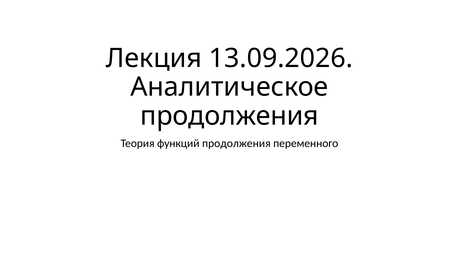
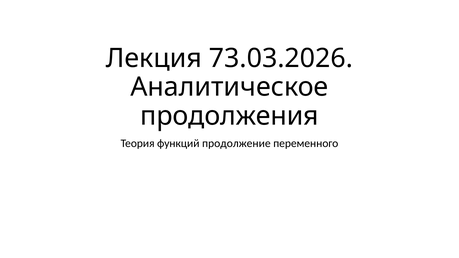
13.09.2026: 13.09.2026 -> 73.03.2026 (281, 58)
функций продолжения: продолжения -> продолжение (236, 143)
